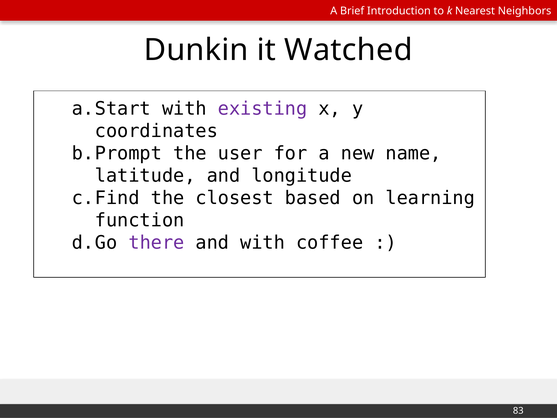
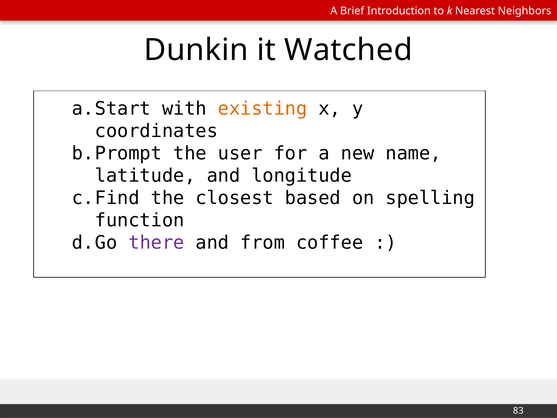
existing colour: purple -> orange (263, 109)
learning: learning -> spelling (430, 198)
and with: with -> from (263, 242)
